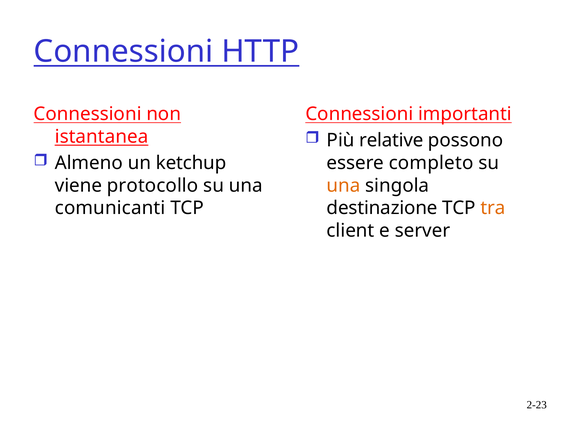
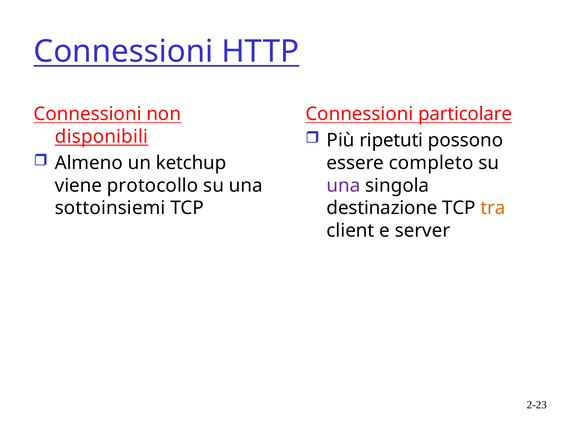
importanti: importanti -> particolare (465, 114)
istantanea: istantanea -> disponibili (101, 137)
relative: relative -> ripetuti (391, 141)
una colour: orange -> purple (344, 186)
comunicanti: comunicanti -> sottoinsiemi (110, 208)
